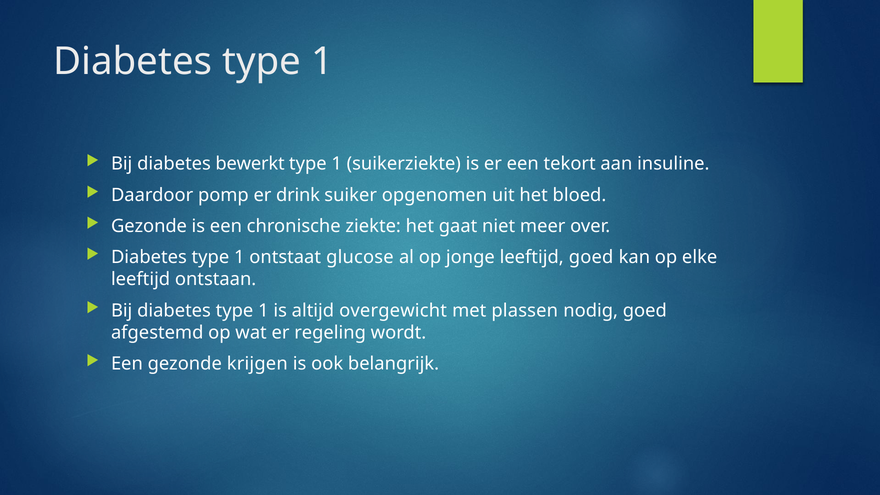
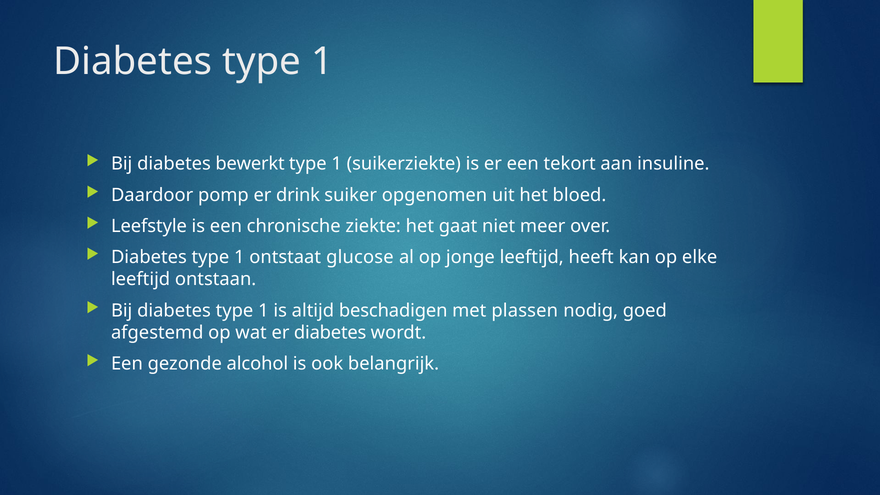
Gezonde: Gezonde -> Leefstyle (149, 226)
leeftijd goed: goed -> heeft (591, 257)
overgewicht: overgewicht -> beschadigen (393, 311)
er regeling: regeling -> diabetes (330, 333)
krijgen: krijgen -> alcohol (257, 364)
